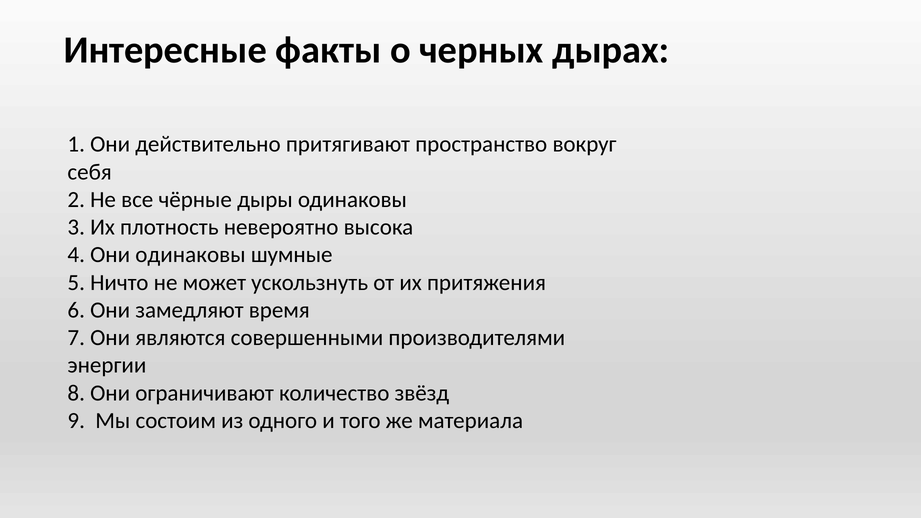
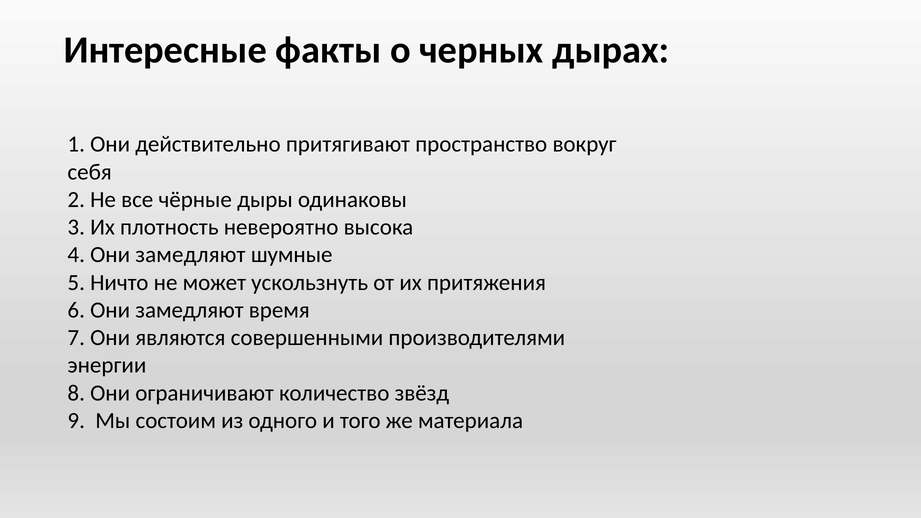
4 Они одинаковы: одинаковы -> замедляют (190, 255)
